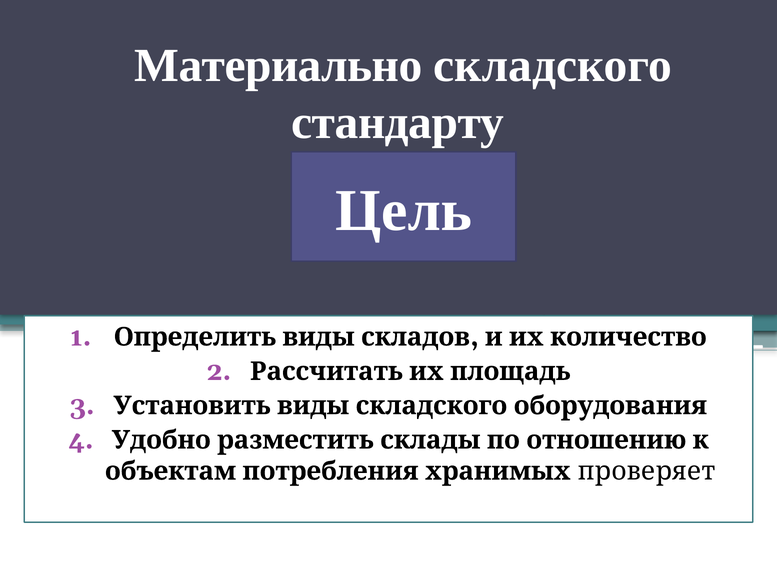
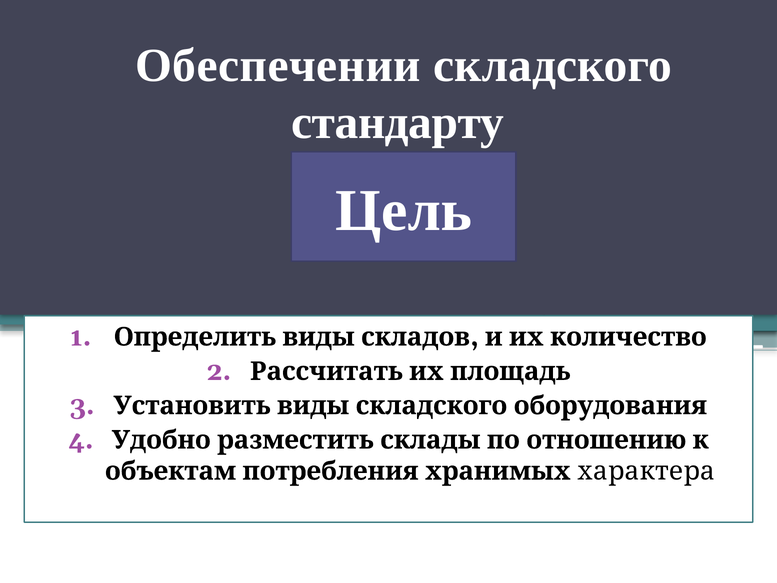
Материально: Материально -> Обеспечении (278, 66)
проверяет: проверяет -> характера (646, 471)
